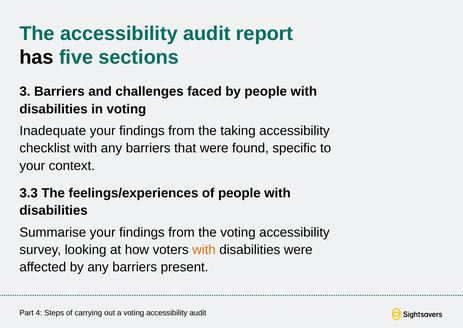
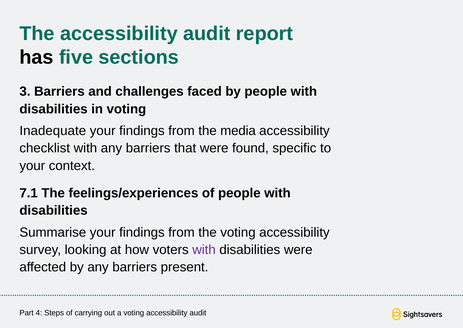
taking: taking -> media (238, 131)
3.3: 3.3 -> 7.1 (29, 193)
with colour: orange -> purple (204, 249)
